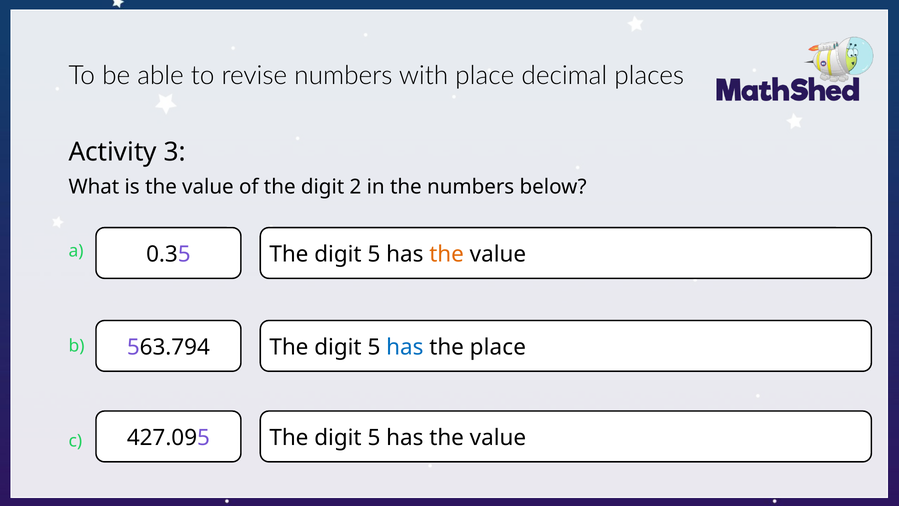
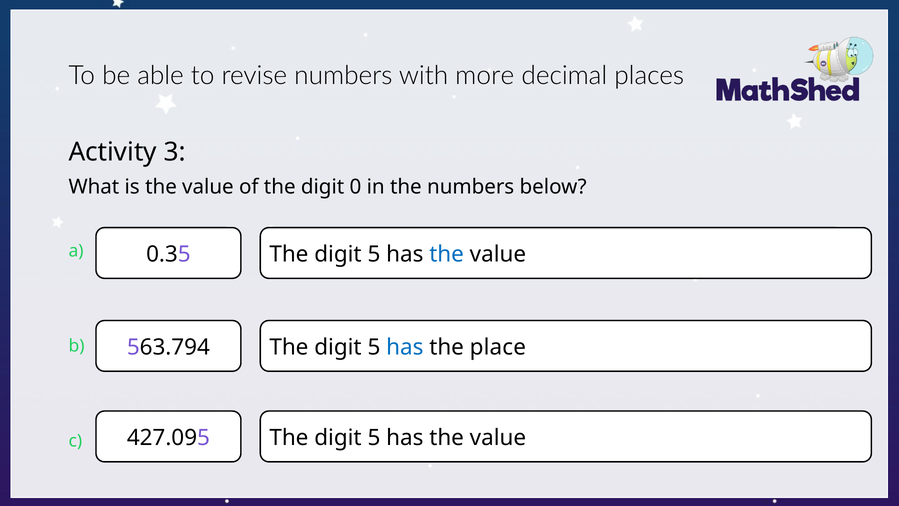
with place: place -> more (485, 76)
2: 2 -> 0 (355, 187)
the colour: orange -> blue (447, 254)
